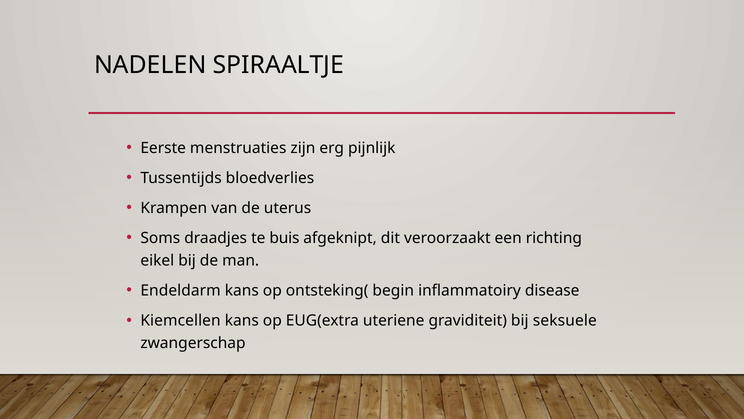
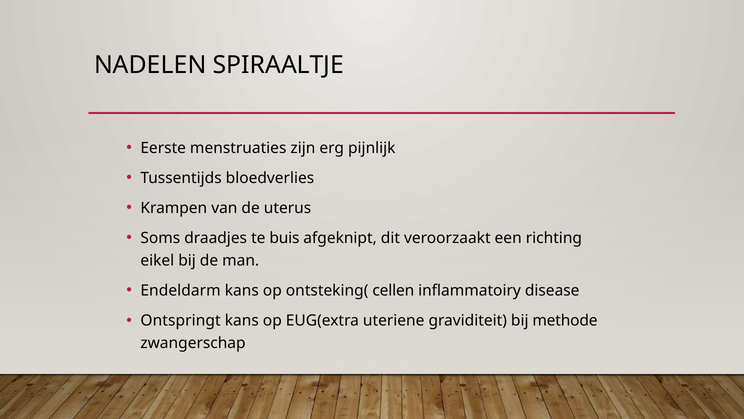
begin: begin -> cellen (393, 290)
Kiemcellen: Kiemcellen -> Ontspringt (181, 320)
seksuele: seksuele -> methode (565, 320)
